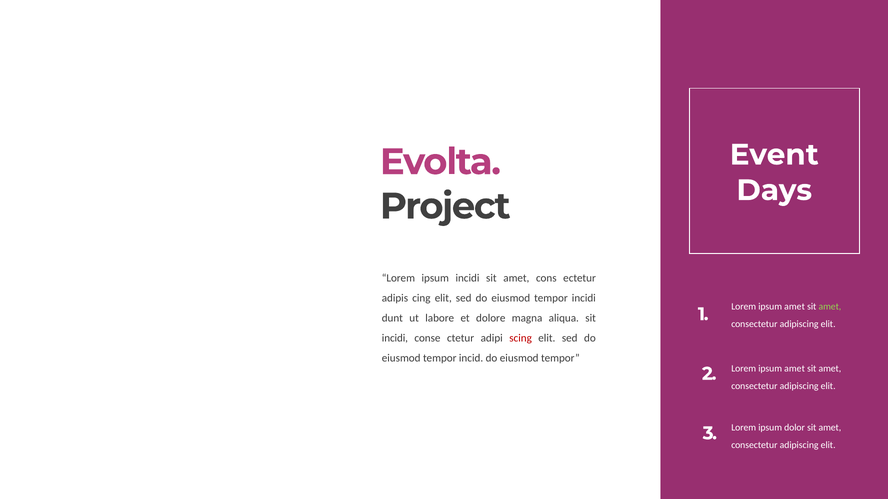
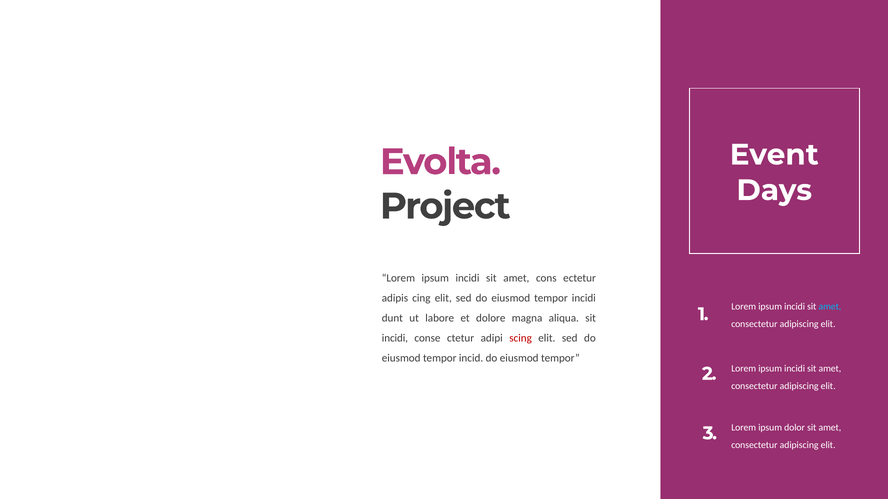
amet: amet -> incidi (795, 307)
amet colour: light green -> light blue (830, 307)
amet: amet -> incidi (795, 369)
